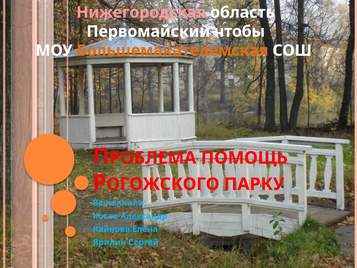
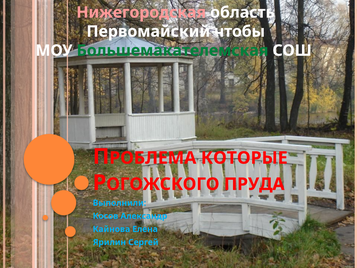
Большемакателемская colour: orange -> green (172, 50)
ПОМОЩЬ: ПОМОЩЬ -> КОТОРЫЕ (244, 158)
ПАРКУ: ПАРКУ -> ПРУДА (254, 184)
